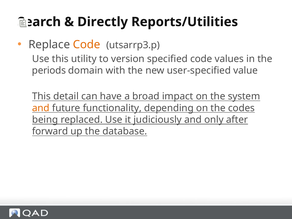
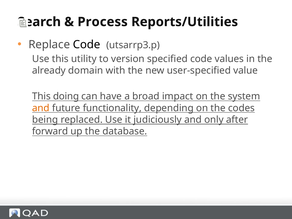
Directly: Directly -> Process (103, 22)
Code colour: orange -> black (87, 45)
periods: periods -> already (49, 71)
detail: detail -> doing (66, 96)
